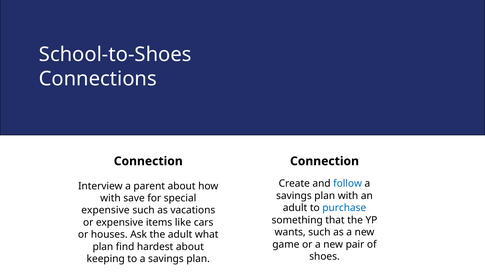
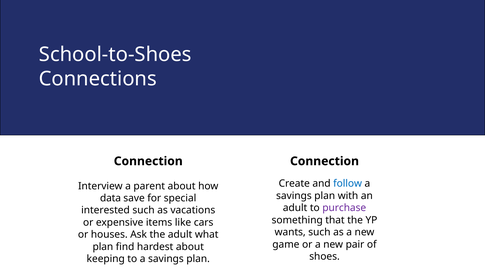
with: with -> data (111, 198)
purchase colour: blue -> purple (344, 208)
expensive: expensive -> interested (105, 210)
